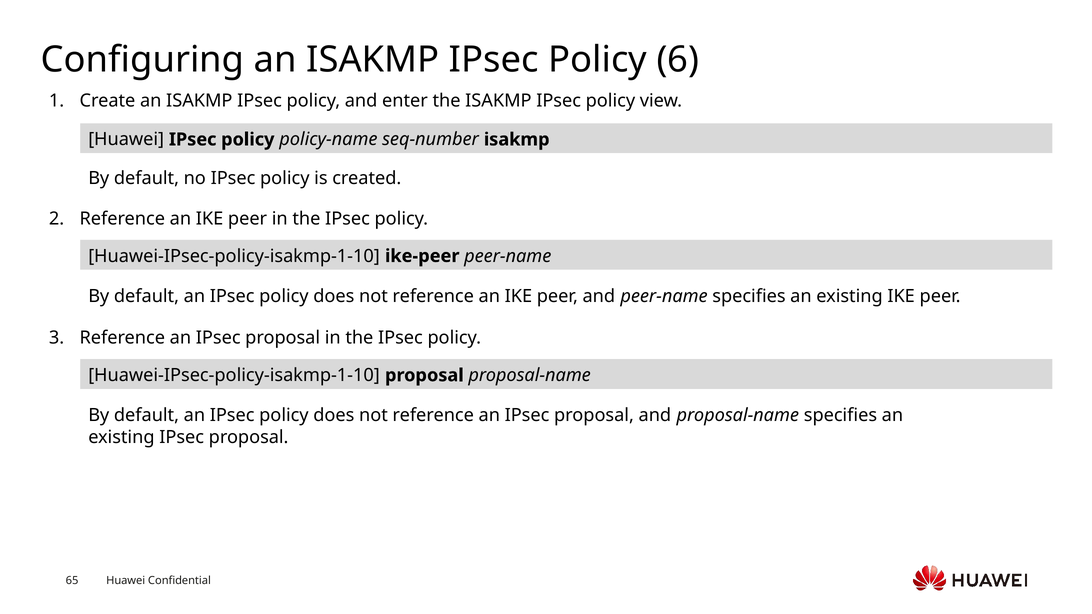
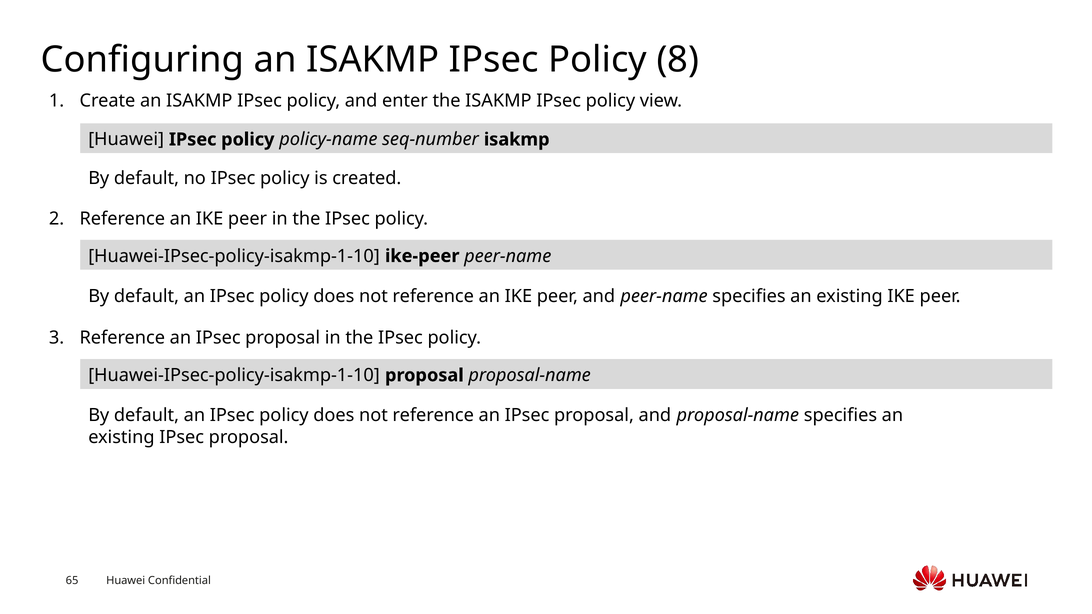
6: 6 -> 8 (678, 60)
